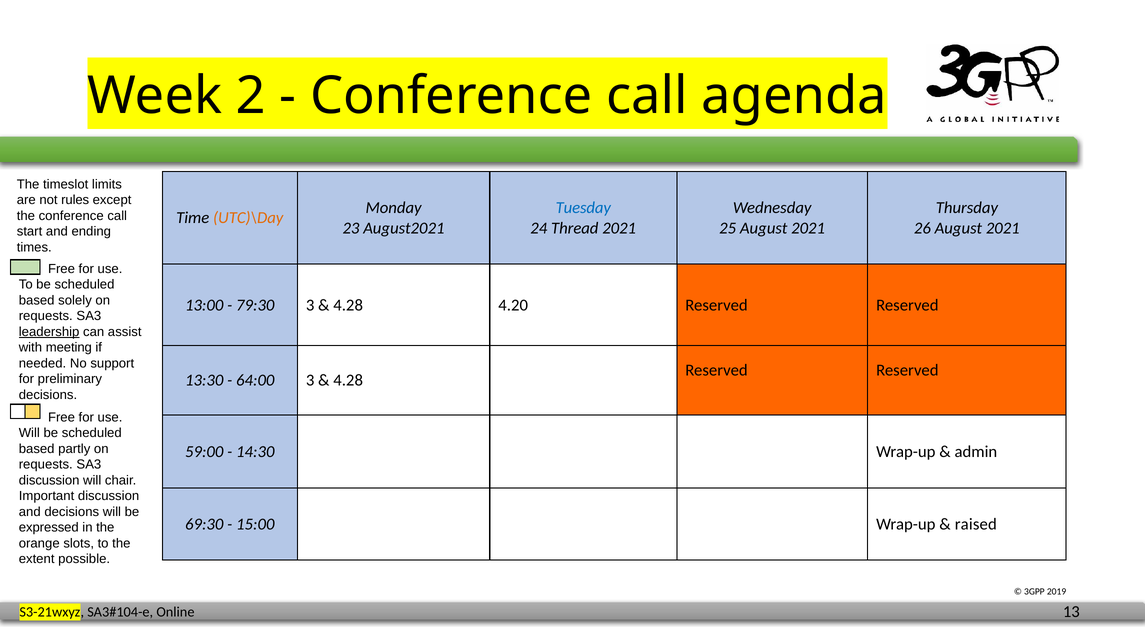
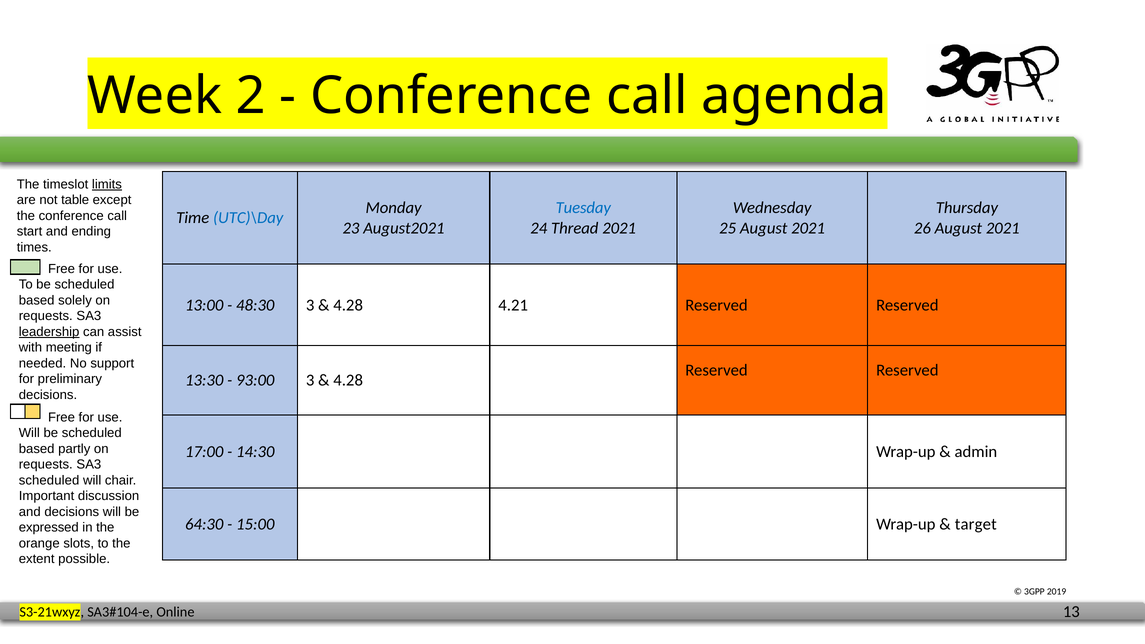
limits underline: none -> present (107, 184)
rules: rules -> table (75, 200)
UTC)\Day colour: orange -> blue (248, 218)
79:30: 79:30 -> 48:30 (255, 305)
4.20: 4.20 -> 4.21 (513, 305)
64:00: 64:00 -> 93:00 (255, 381)
59:00: 59:00 -> 17:00 (204, 452)
discussion: discussion -> scheduled (49, 480)
69:30: 69:30 -> 64:30 (204, 524)
raised: raised -> target (976, 524)
